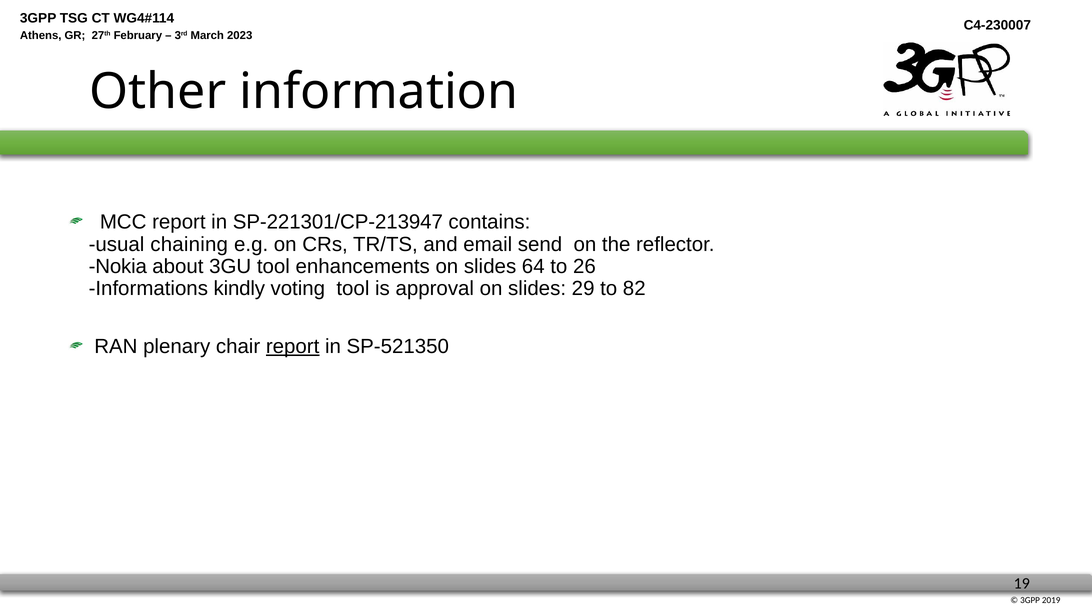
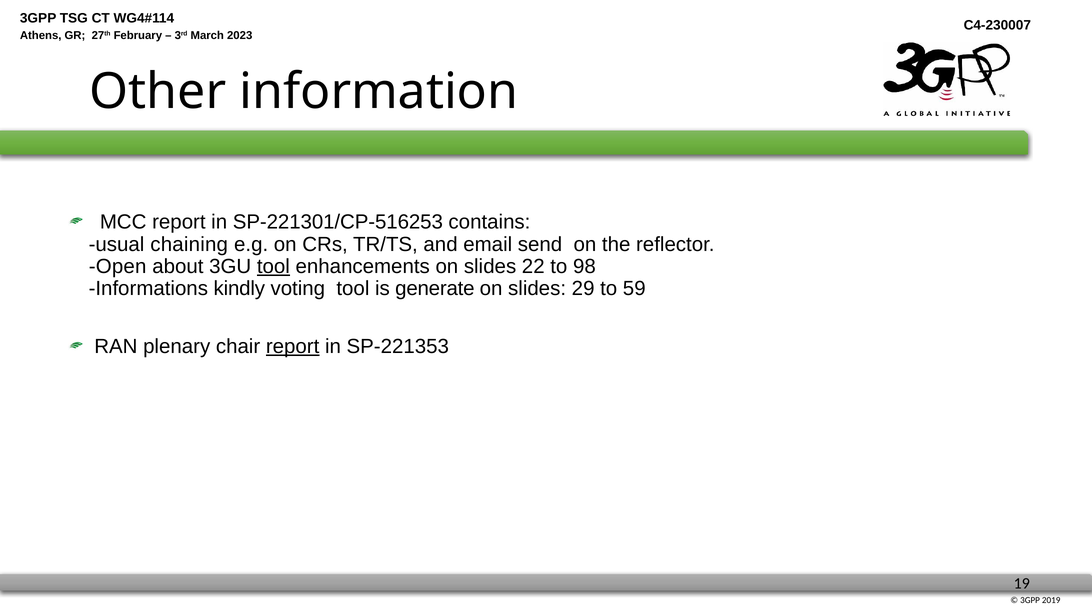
SP-221301/CP-213947: SP-221301/CP-213947 -> SP-221301/CP-516253 (338, 222)
Nokia: Nokia -> Open (118, 267)
tool underline: none -> present (273, 267)
64: 64 -> 22 (533, 267)
26: 26 -> 98 (584, 267)
approval: approval -> generate (435, 289)
82: 82 -> 59 (634, 289)
SP-521350: SP-521350 -> SP-221353 (398, 347)
